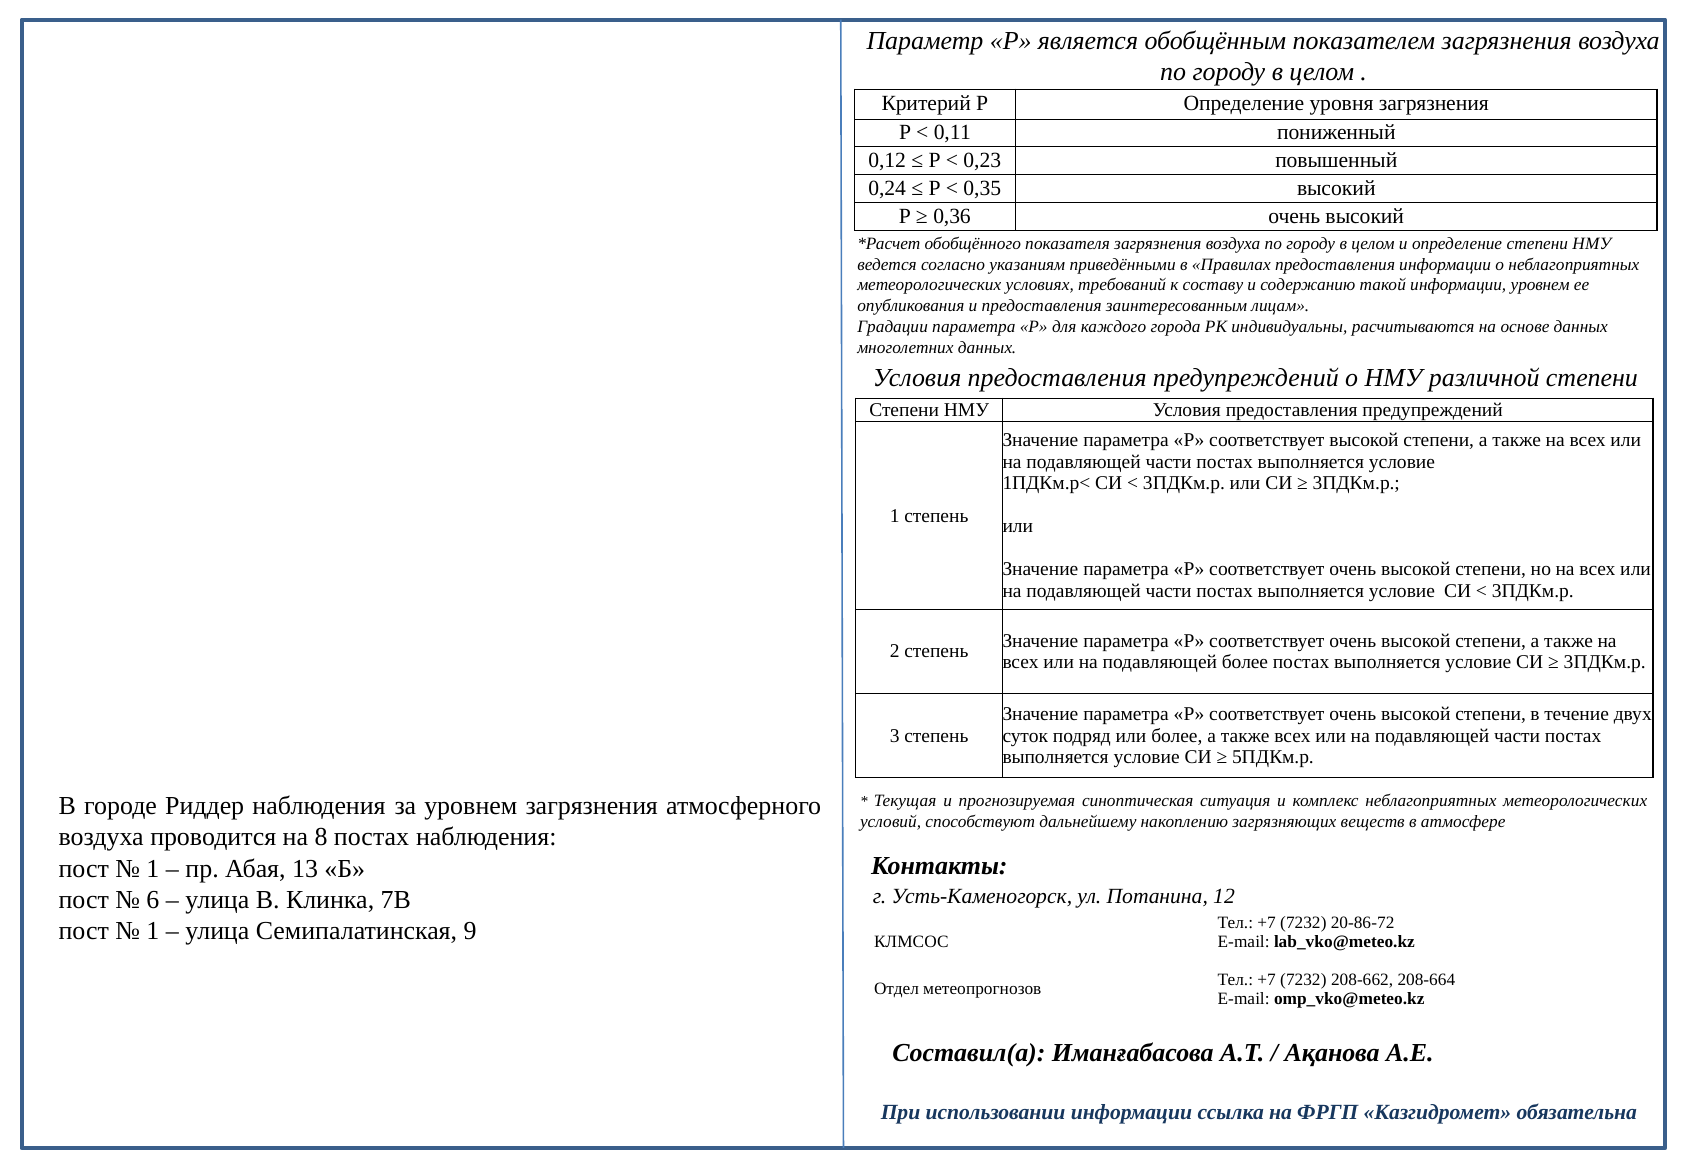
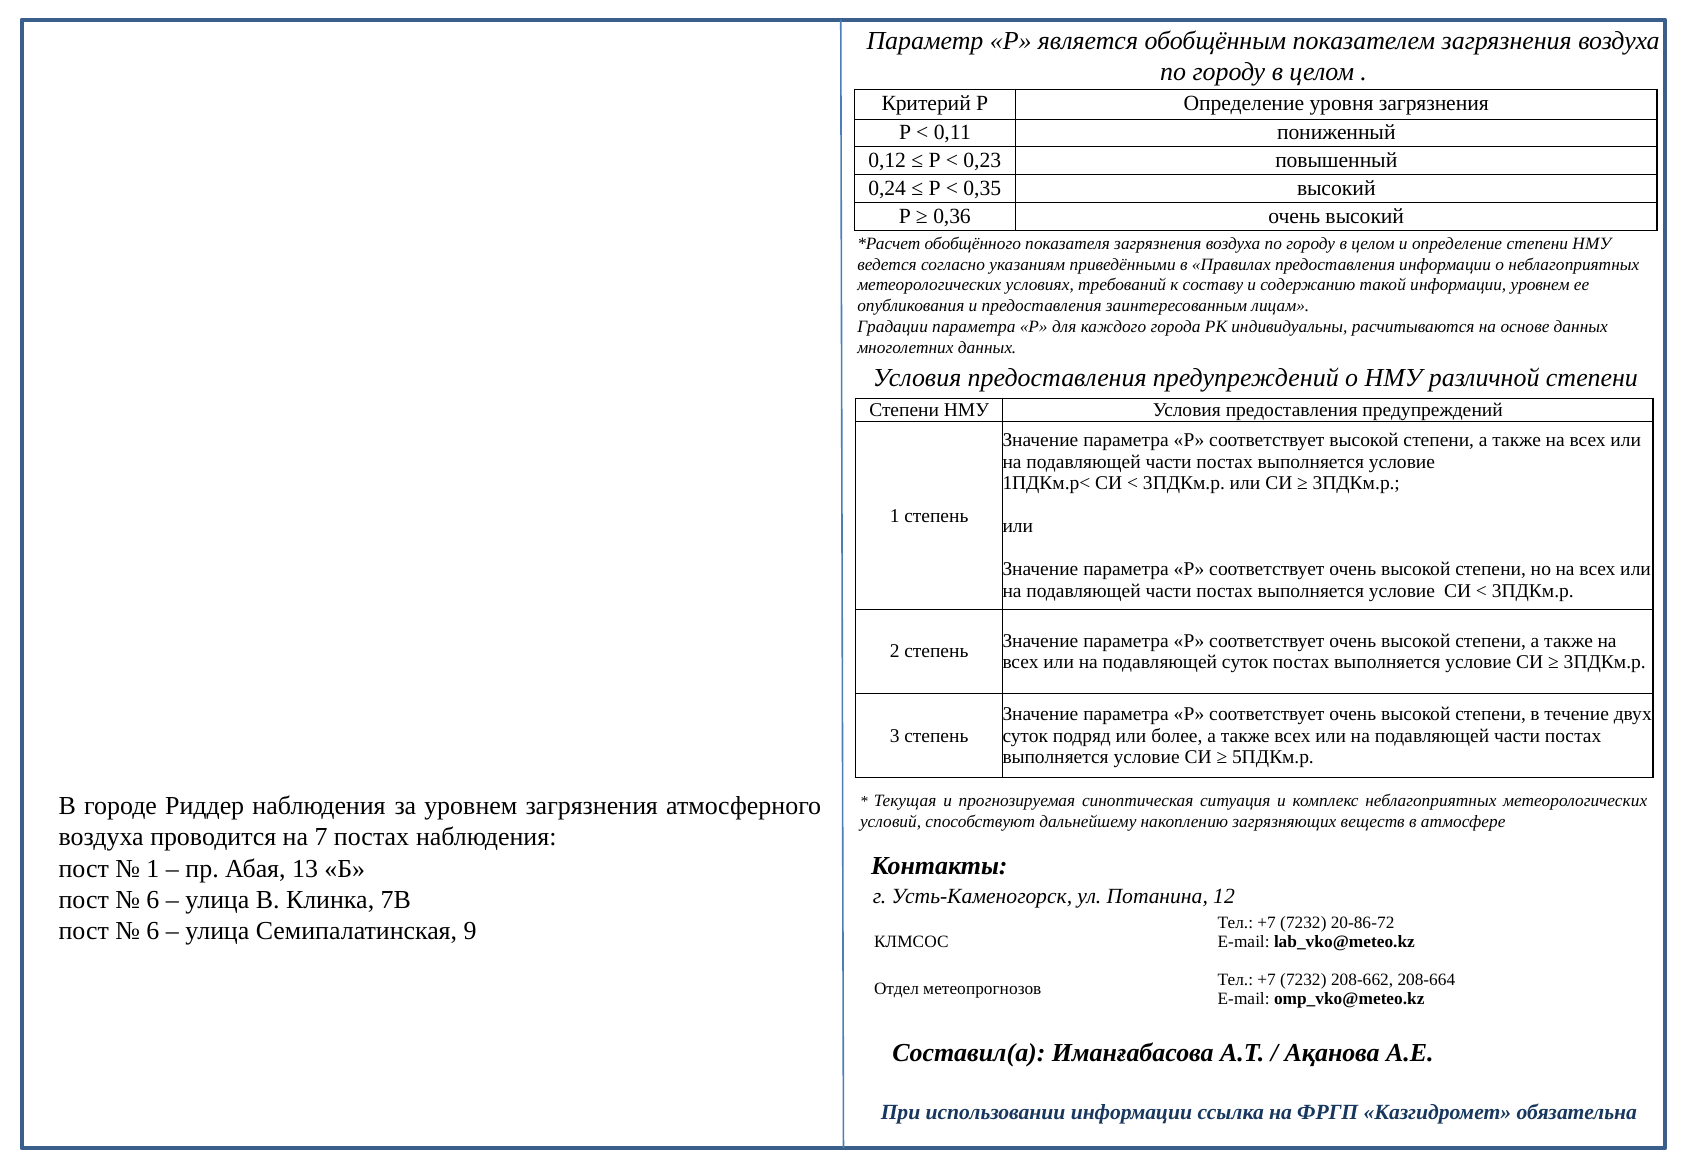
подавляющей более: более -> суток (1245, 662)
8: 8 -> 7 (321, 837)
1: 1 -> 6 (153, 931)
